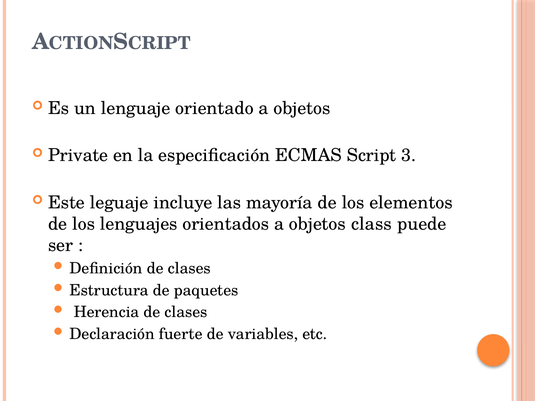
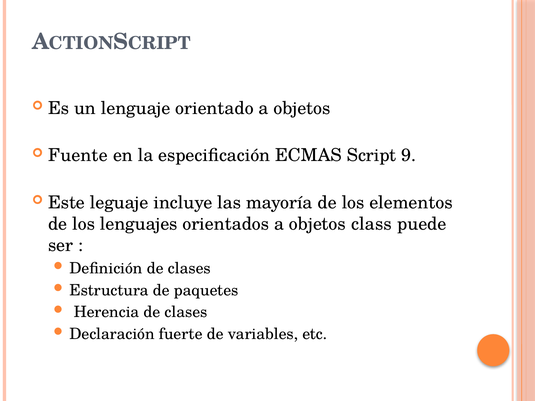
Private: Private -> Fuente (78, 155)
3: 3 -> 9 (409, 155)
